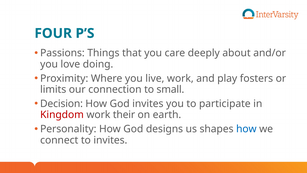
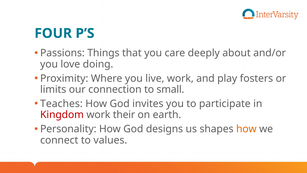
Decision: Decision -> Teaches (61, 104)
how colour: blue -> orange (246, 129)
to invites: invites -> values (110, 140)
